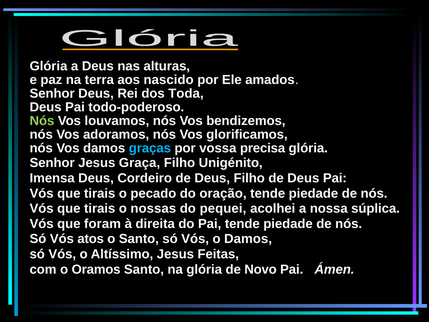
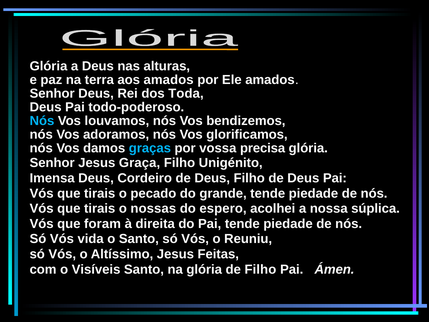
aos nascido: nascido -> amados (169, 80)
Nós colour: light green -> light blue (42, 121)
oração: oração -> grande (223, 193)
pequei: pequei -> espero (223, 208)
atos: atos -> vida (91, 239)
o Damos: Damos -> Reuniu (248, 239)
Oramos: Oramos -> Visíveis (96, 269)
de Novo: Novo -> Filho (260, 269)
